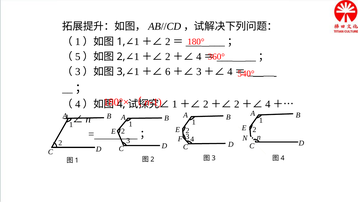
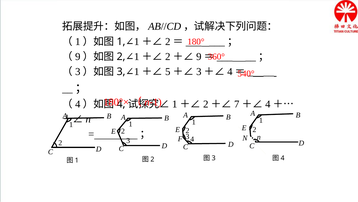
4: 4 -> 9 (199, 57)
5: 5 -> 9 (78, 57)
6: 6 -> 5 (168, 72)
2: 2 -> 7 (237, 104)
